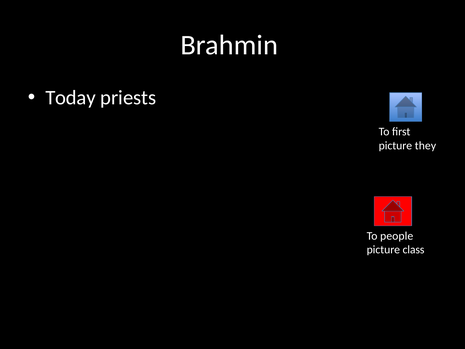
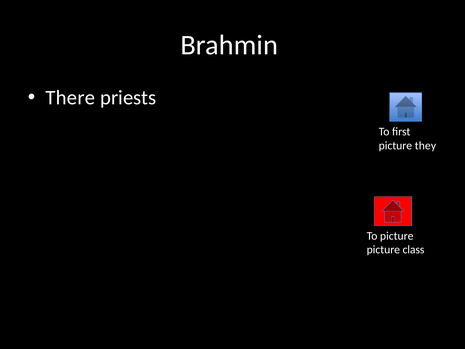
Today: Today -> There (70, 98)
To people: people -> picture (397, 236)
